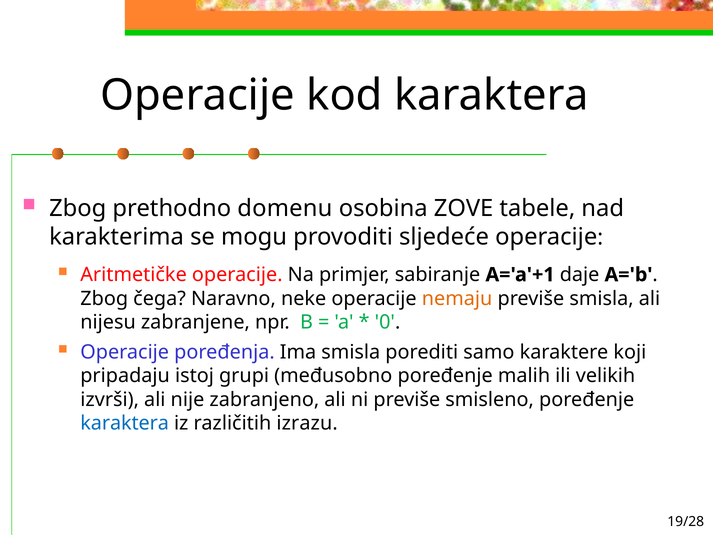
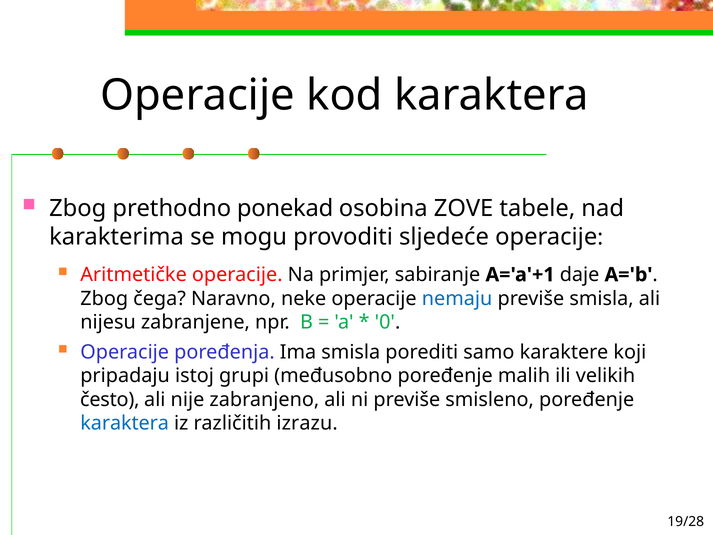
domenu: domenu -> ponekad (285, 208)
nemaju colour: orange -> blue (457, 298)
izvrši: izvrši -> često (110, 399)
